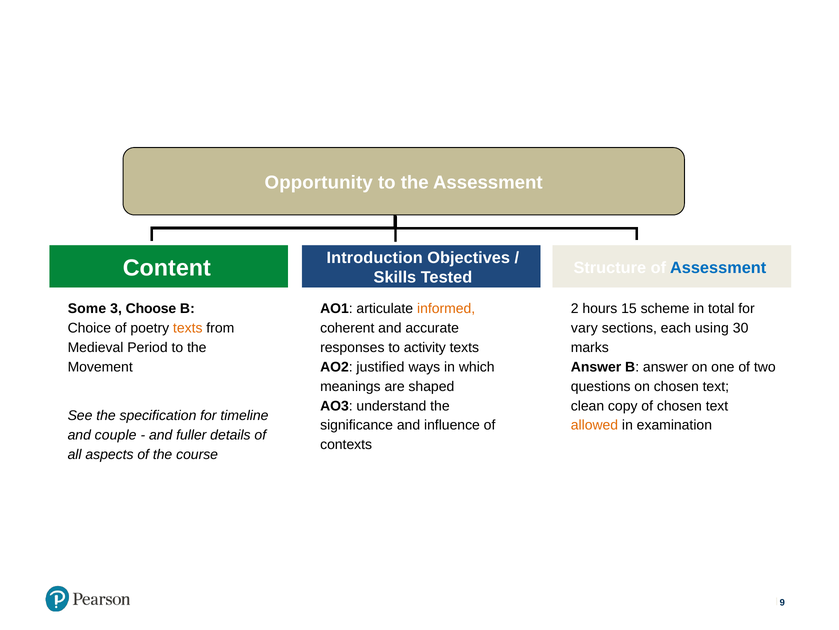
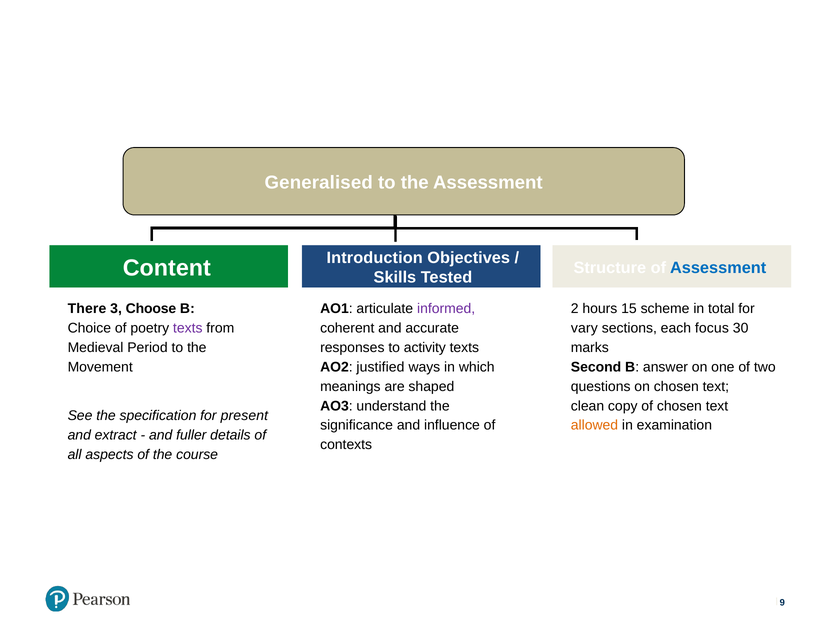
Opportunity: Opportunity -> Generalised (319, 182)
Some: Some -> There (87, 308)
informed colour: orange -> purple (446, 308)
texts colour: orange -> purple (188, 328)
using: using -> focus (712, 328)
Answer: Answer -> Second (596, 366)
timeline: timeline -> present (244, 415)
couple: couple -> extract (116, 435)
